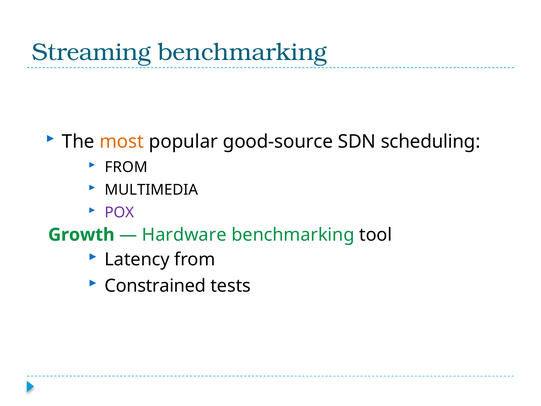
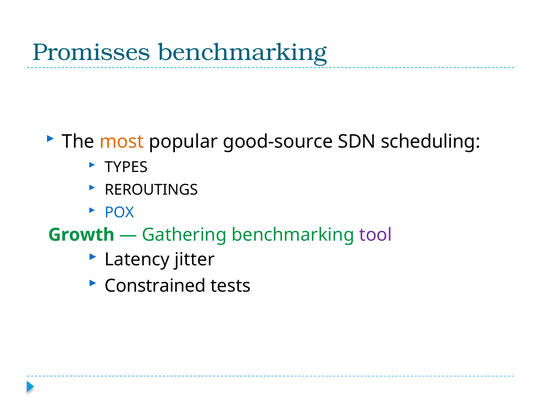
Streaming: Streaming -> Promisses (91, 52)
FROM: FROM -> TYPES (126, 167)
MULTIMEDIA: MULTIMEDIA -> REROUTINGS (151, 190)
POX colour: purple -> blue (119, 212)
Hardware: Hardware -> Gathering (184, 235)
tool colour: black -> purple (376, 235)
Latency from: from -> jitter (195, 259)
